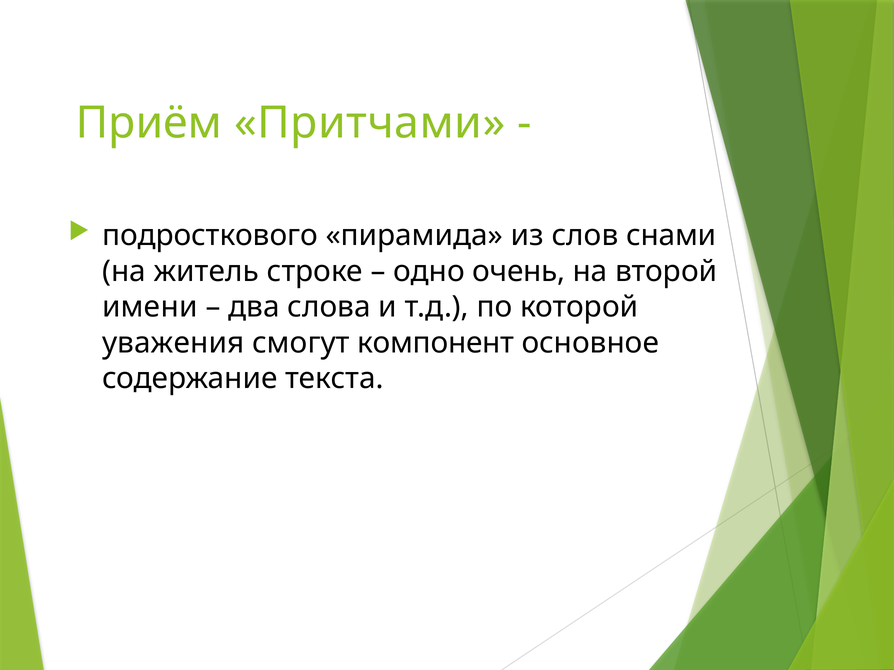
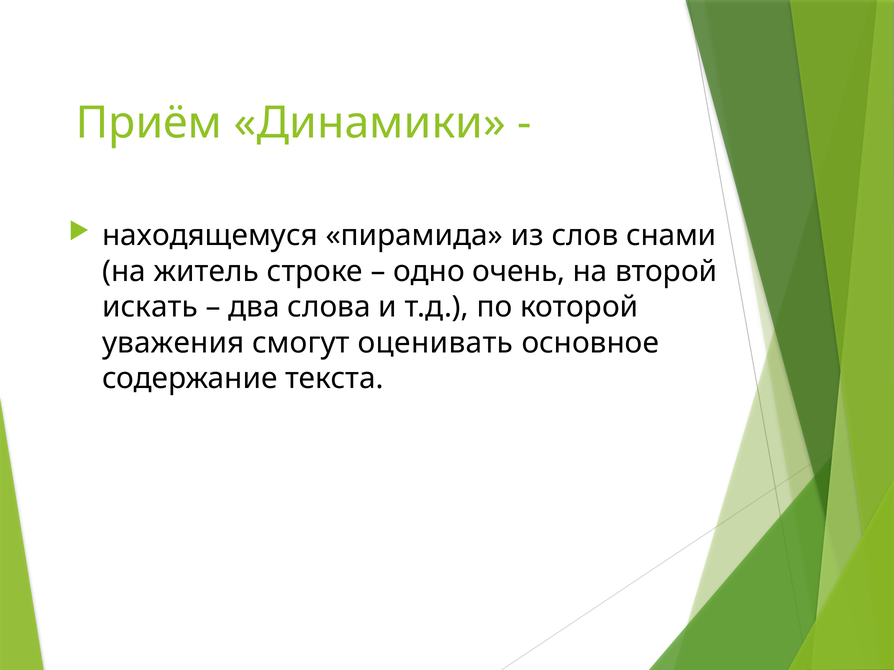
Притчами: Притчами -> Динамики (370, 123)
подросткового: подросткового -> находящемуся (210, 236)
имени: имени -> искать (150, 307)
компонент: компонент -> оценивать (435, 343)
